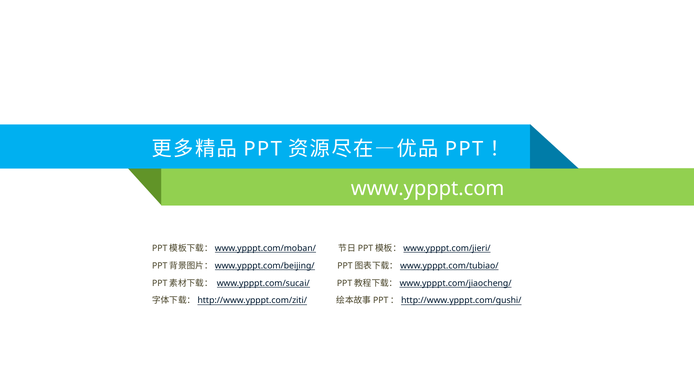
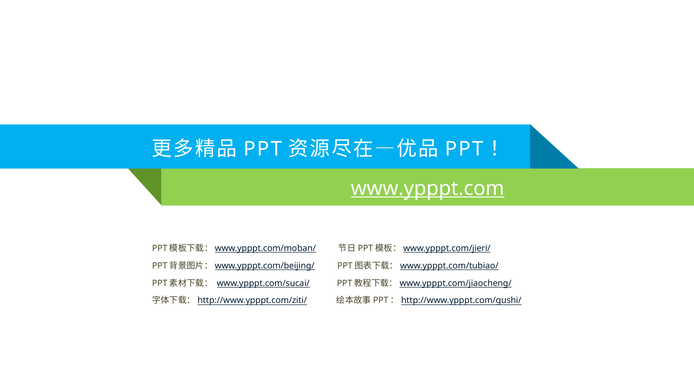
www.ypppt.com underline: none -> present (428, 188)
